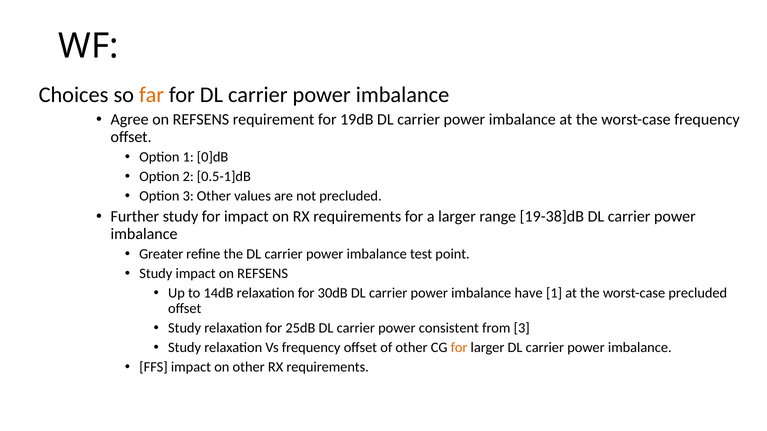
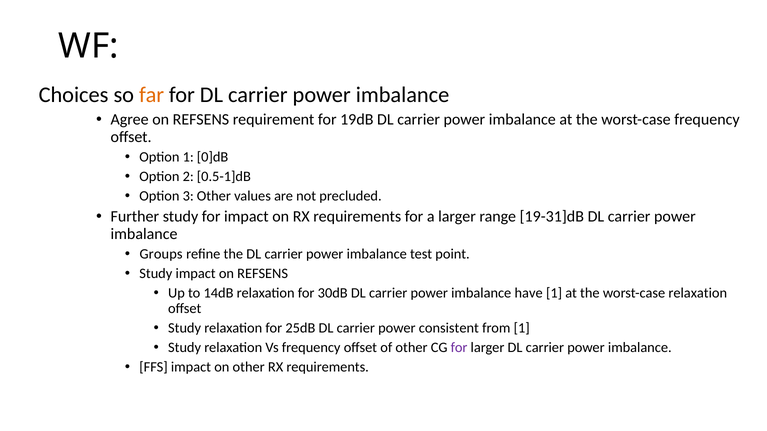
19-38]dB: 19-38]dB -> 19-31]dB (552, 217)
Greater: Greater -> Groups (161, 254)
worst-case precluded: precluded -> relaxation (698, 294)
from 3: 3 -> 1 (522, 329)
for colour: orange -> purple (459, 348)
